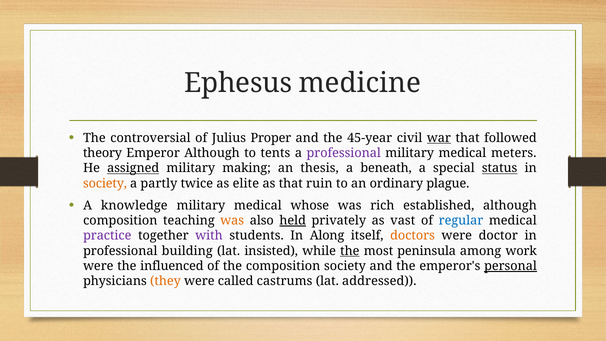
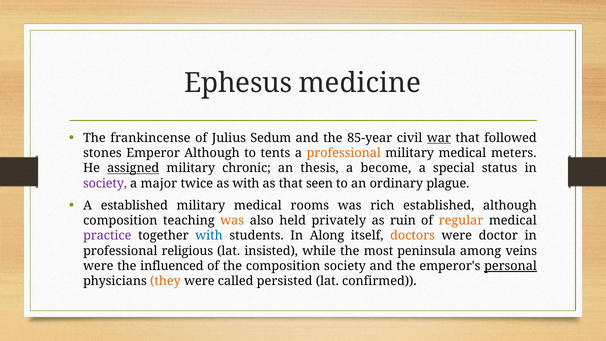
controversial: controversial -> frankincense (150, 138)
Proper: Proper -> Sedum (271, 138)
45-year: 45-year -> 85-year (370, 138)
theory: theory -> stones (102, 153)
professional colour: purple -> orange (344, 153)
making: making -> chronic (247, 168)
beneath: beneath -> become (386, 168)
status underline: present -> none (500, 168)
society colour: orange -> purple (105, 183)
partly: partly -> major (159, 183)
as elite: elite -> with (246, 183)
ruin: ruin -> seen (319, 183)
A knowledge: knowledge -> established (134, 205)
whose: whose -> rooms (310, 205)
held underline: present -> none (293, 220)
vast: vast -> ruin (403, 220)
regular colour: blue -> orange (461, 220)
with colour: purple -> blue (209, 236)
building: building -> religious (187, 251)
the underline: present -> none (350, 251)
work: work -> veins (521, 251)
castrums: castrums -> persisted (285, 281)
addressed: addressed -> confirmed (379, 281)
